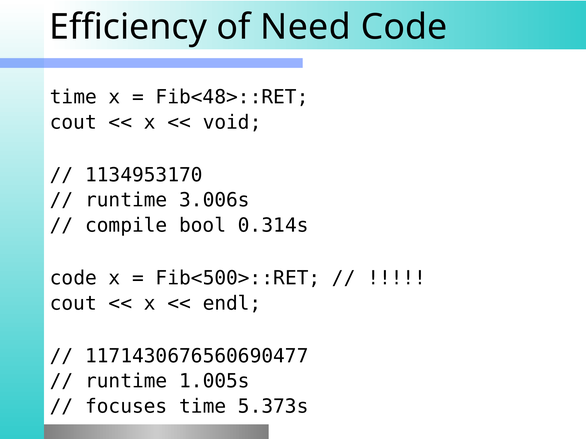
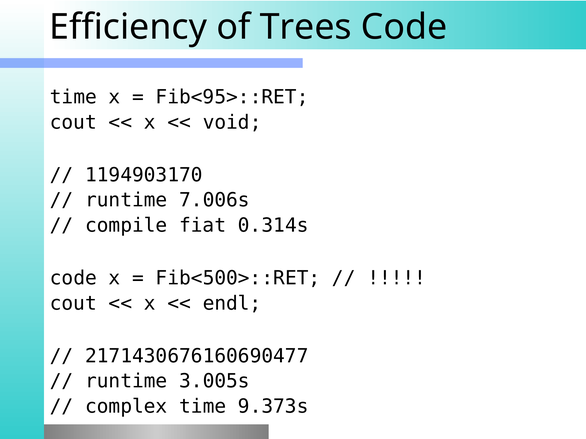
Need: Need -> Trees (306, 27)
Fib<48>::RET: Fib<48>::RET -> Fib<95>::RET (232, 97)
1134953170: 1134953170 -> 1194903170 (144, 175)
3.006s: 3.006s -> 7.006s (214, 200)
bool: bool -> fiat (203, 226)
1171430676560690477: 1171430676560690477 -> 2171430676160690477 (197, 356)
1.005s: 1.005s -> 3.005s (214, 382)
focuses: focuses -> complex (126, 407)
5.373s: 5.373s -> 9.373s (273, 407)
